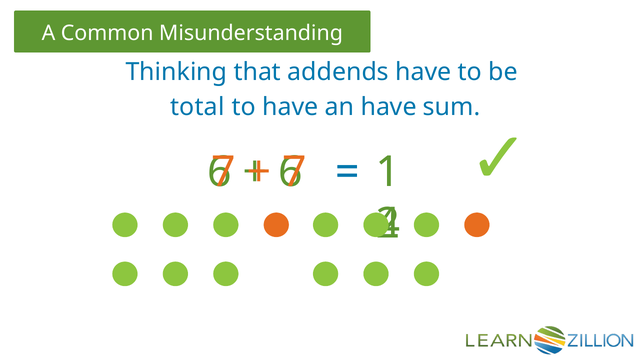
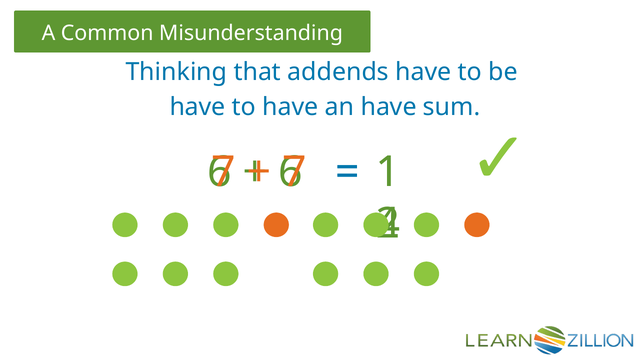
total: total -> have (198, 107)
